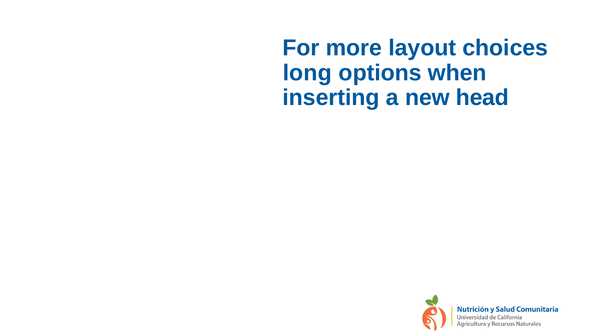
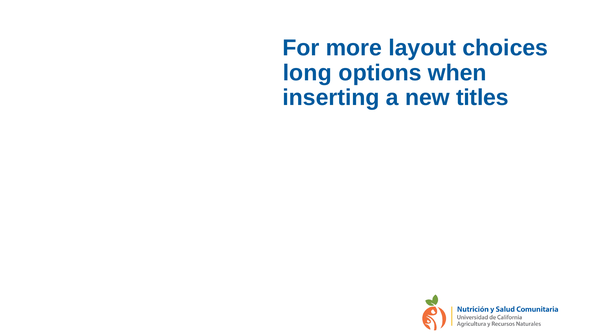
head: head -> titles (482, 98)
